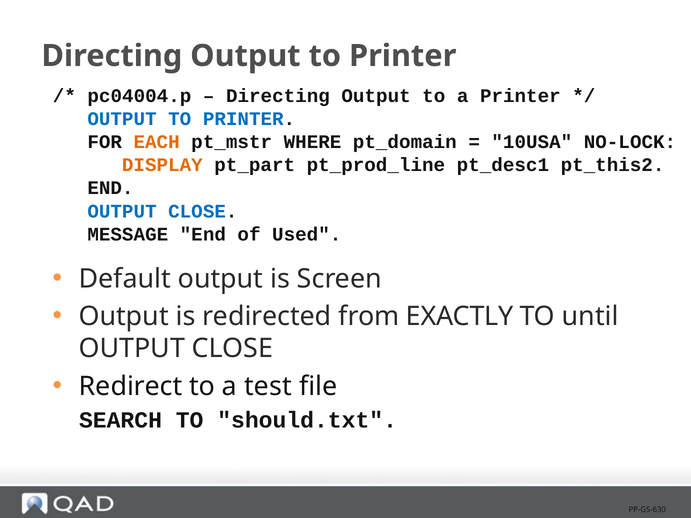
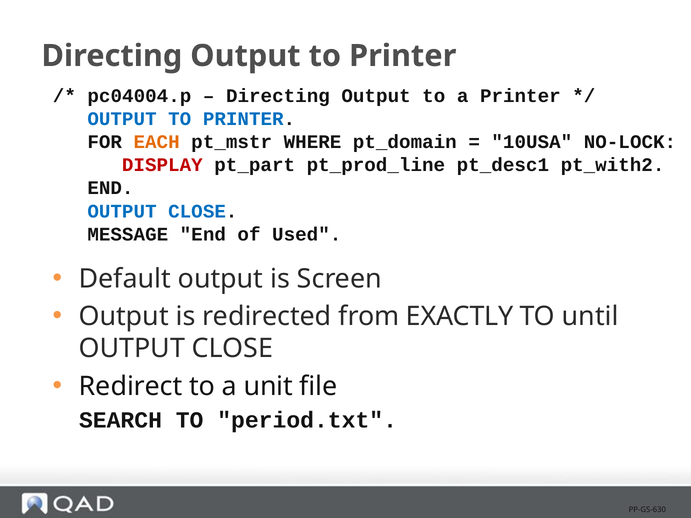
DISPLAY colour: orange -> red (162, 165)
pt_this2: pt_this2 -> pt_with2 (613, 165)
test: test -> unit (268, 386)
should.txt: should.txt -> period.txt (307, 421)
